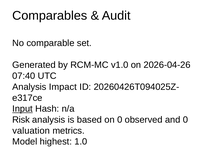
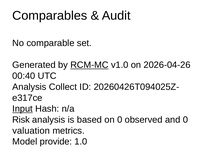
RCM-MC underline: none -> present (89, 65)
07:40: 07:40 -> 00:40 (24, 76)
Impact: Impact -> Collect (63, 87)
highest: highest -> provide (56, 142)
